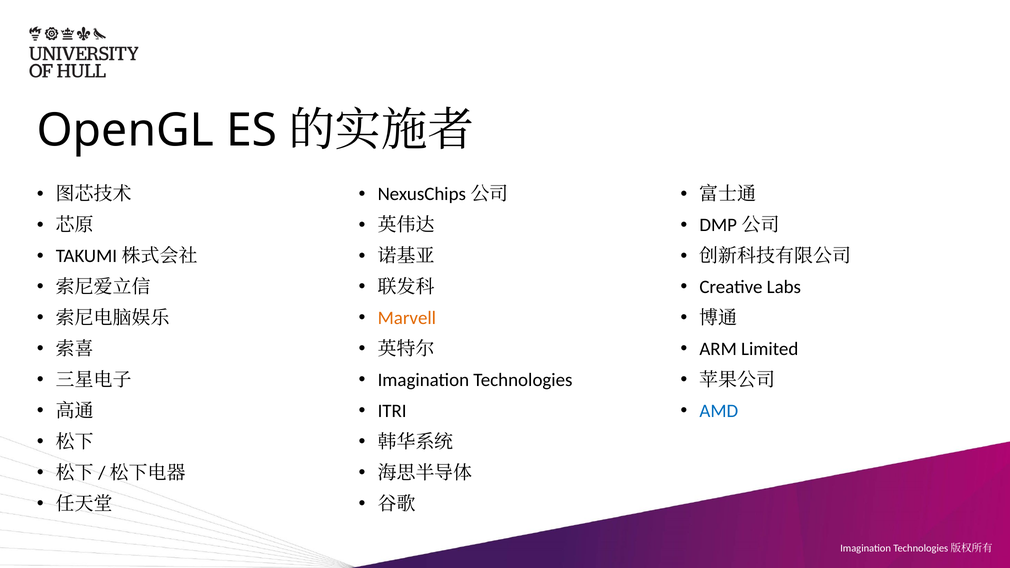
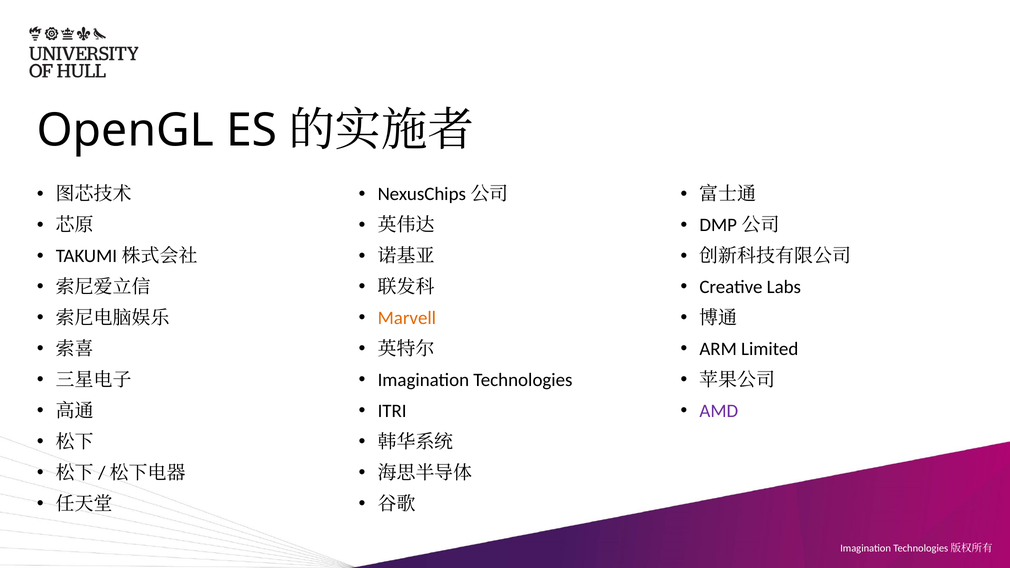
AMD colour: blue -> purple (719, 411)
